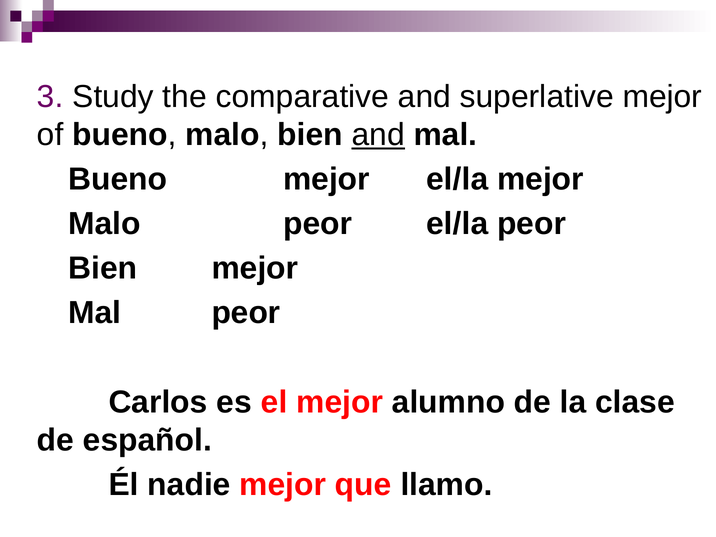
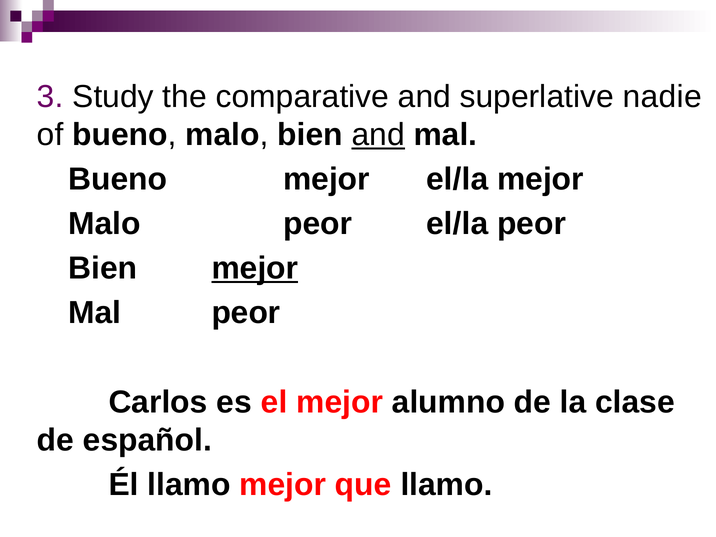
superlative mejor: mejor -> nadie (662, 97)
mejor underline: none -> present (255, 268)
Él nadie: nadie -> llamo (189, 485)
